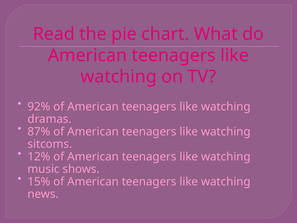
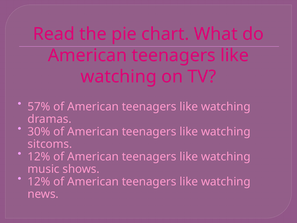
92%: 92% -> 57% (39, 107)
87%: 87% -> 30% (39, 131)
15%: 15% -> 12% (39, 181)
